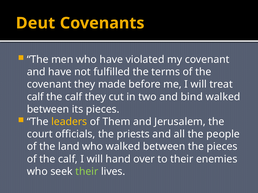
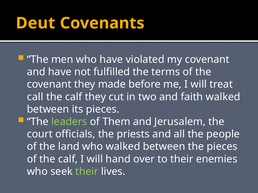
calf: calf -> call (35, 97)
bind: bind -> faith (192, 97)
leaders colour: yellow -> light green (69, 122)
